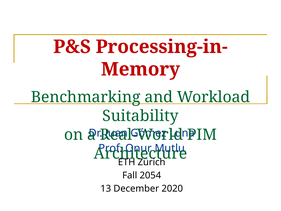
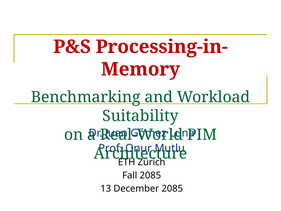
Fall 2054: 2054 -> 2085 (150, 175)
December 2020: 2020 -> 2085 (172, 188)
